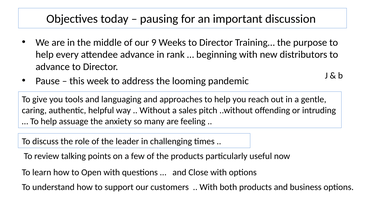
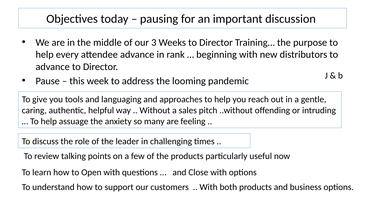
9: 9 -> 3 (154, 43)
